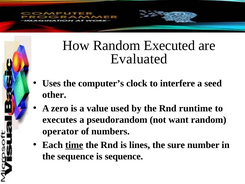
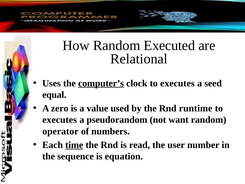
Evaluated: Evaluated -> Relational (139, 59)
computer’s underline: none -> present (101, 83)
clock to interfere: interfere -> executes (177, 83)
other: other -> equal (54, 95)
lines: lines -> read (140, 145)
sure: sure -> user (176, 145)
is sequence: sequence -> equation (124, 156)
